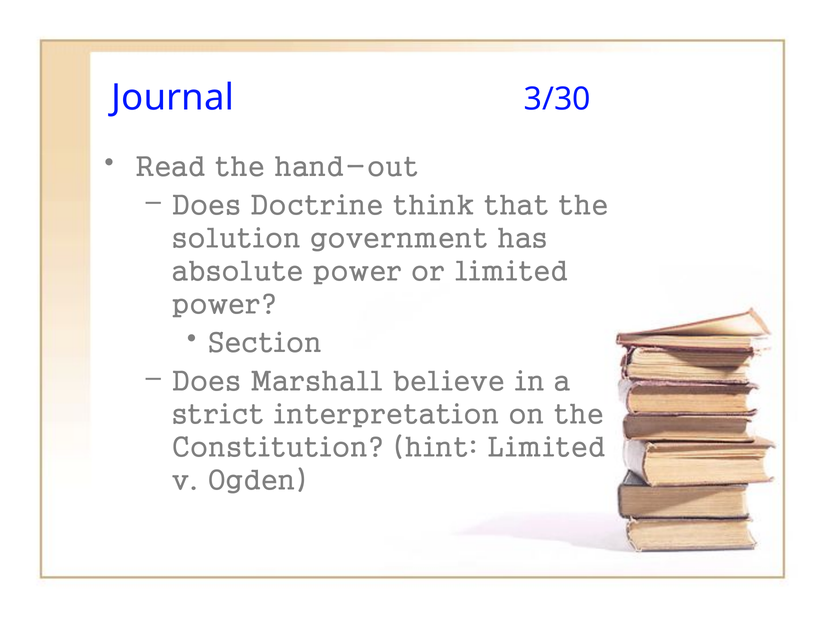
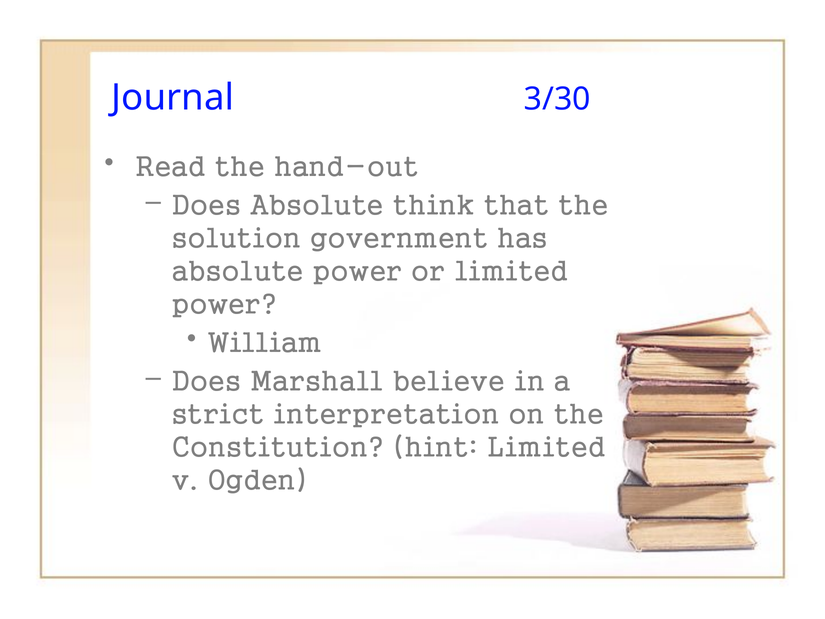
Does Doctrine: Doctrine -> Absolute (317, 205)
Section: Section -> William (265, 343)
